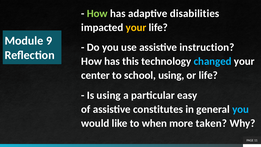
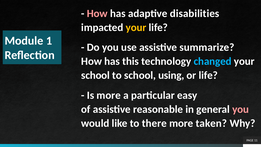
How colour: light green -> pink (97, 13)
9: 9 -> 1 (49, 41)
instruction: instruction -> summarize (207, 47)
center: center -> school (95, 75)
Is using: using -> more (109, 95)
constitutes: constitutes -> reasonable (158, 109)
you colour: light blue -> pink (241, 109)
when: when -> there (154, 123)
